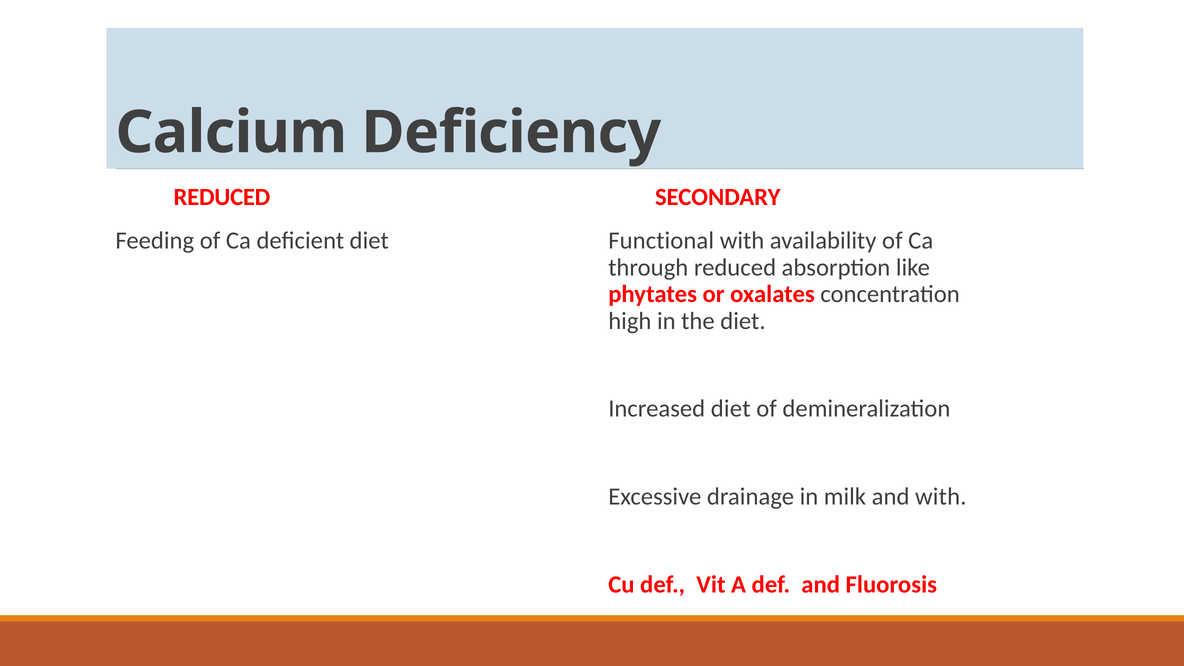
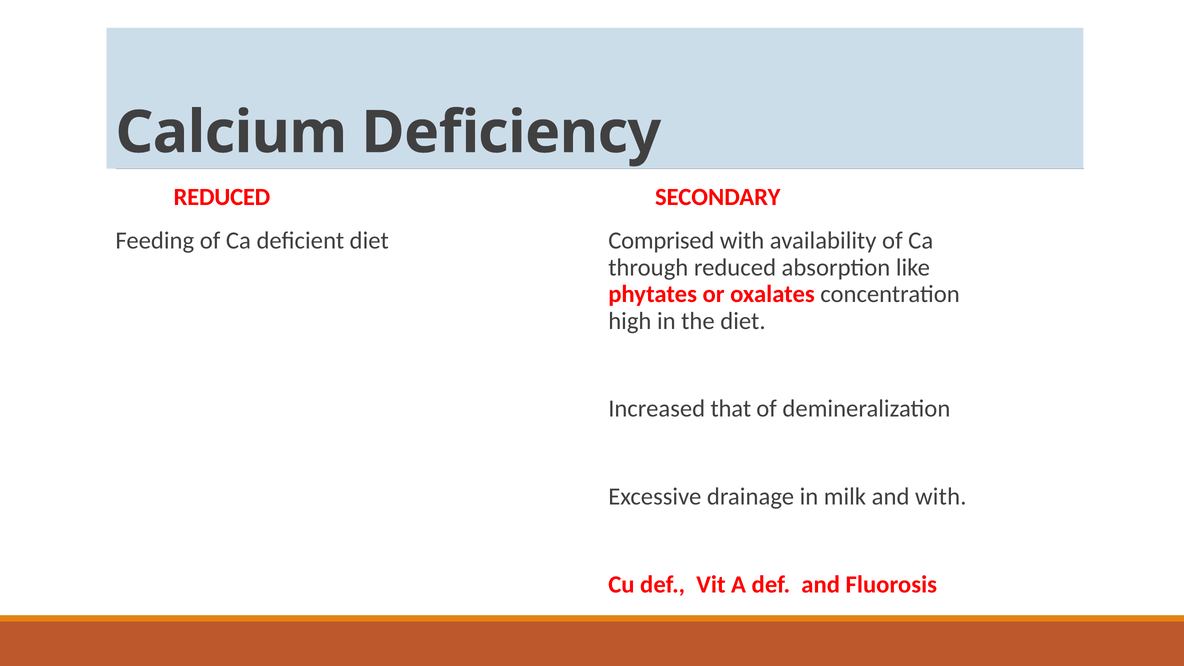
Functional: Functional -> Comprised (661, 241)
Increased diet: diet -> that (731, 409)
